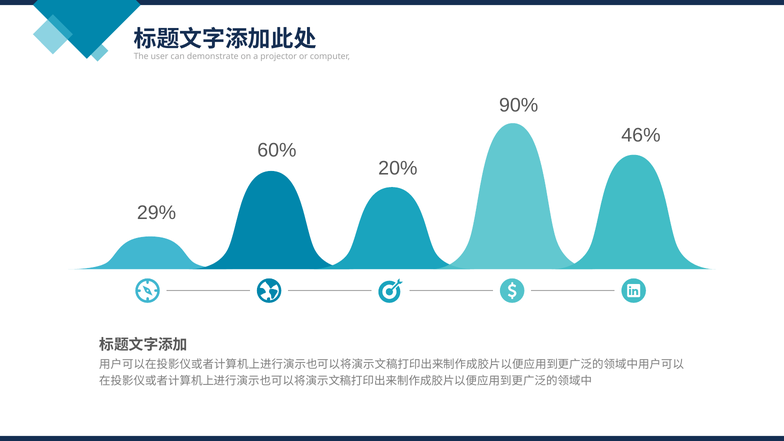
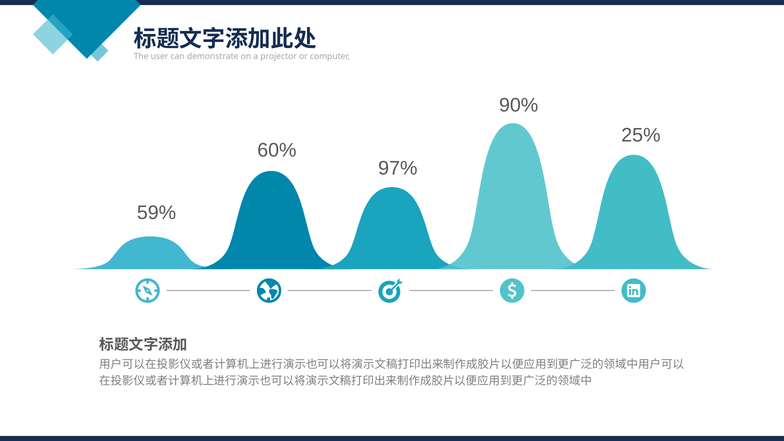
46%: 46% -> 25% (641, 135)
20%: 20% -> 97% (398, 168)
29%: 29% -> 59% (156, 213)
